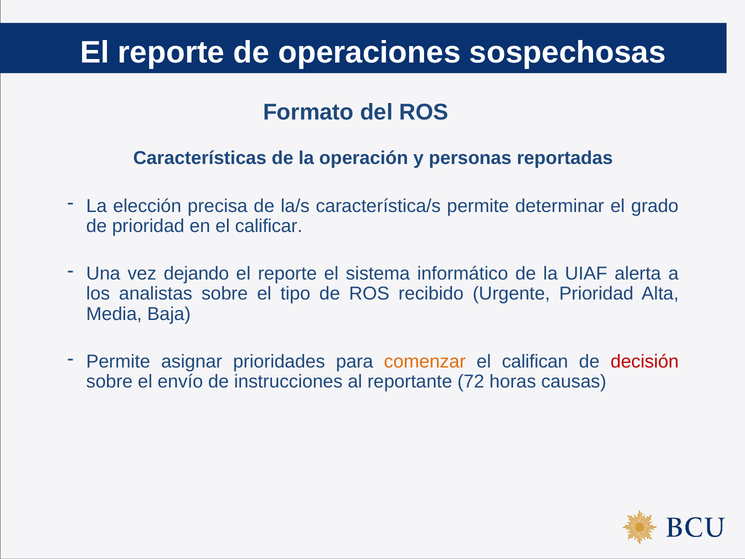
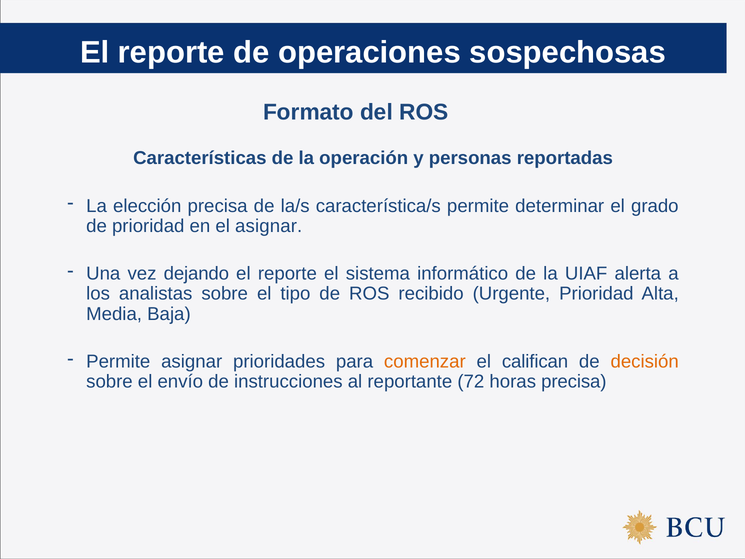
el calificar: calificar -> asignar (269, 226)
decisión colour: red -> orange (645, 361)
horas causas: causas -> precisa (574, 382)
